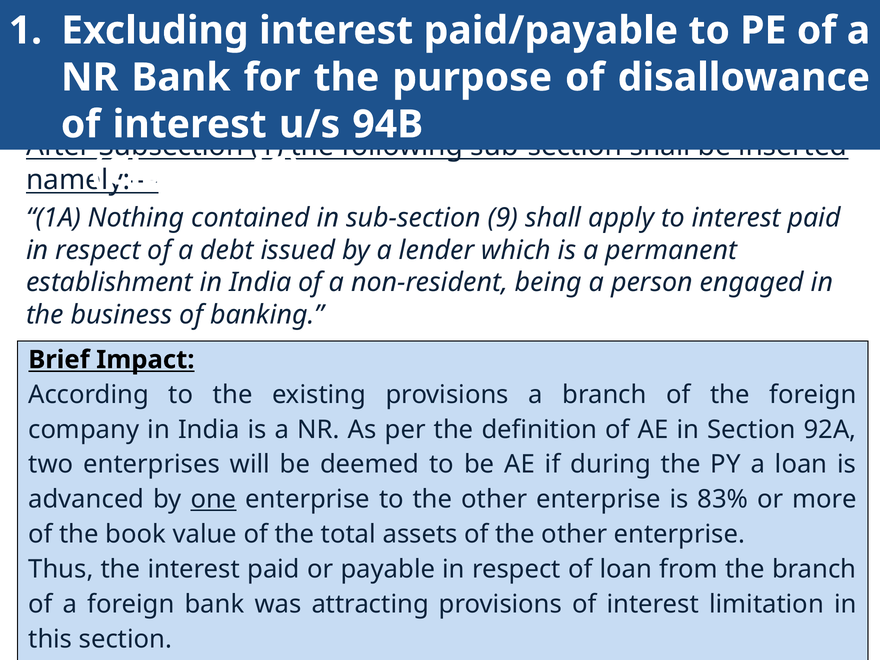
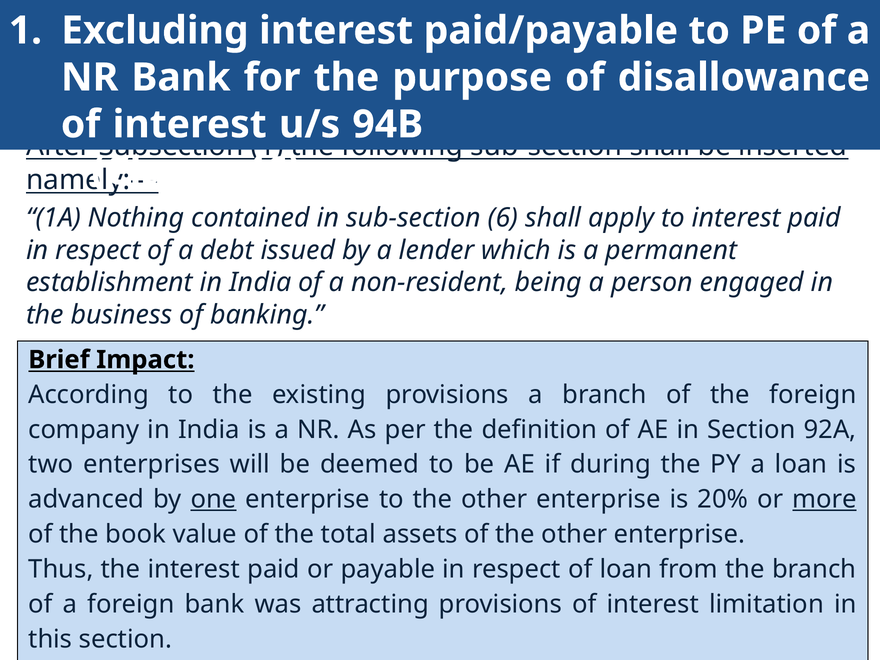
9: 9 -> 6 (503, 218)
83%: 83% -> 20% (723, 499)
more underline: none -> present (824, 499)
